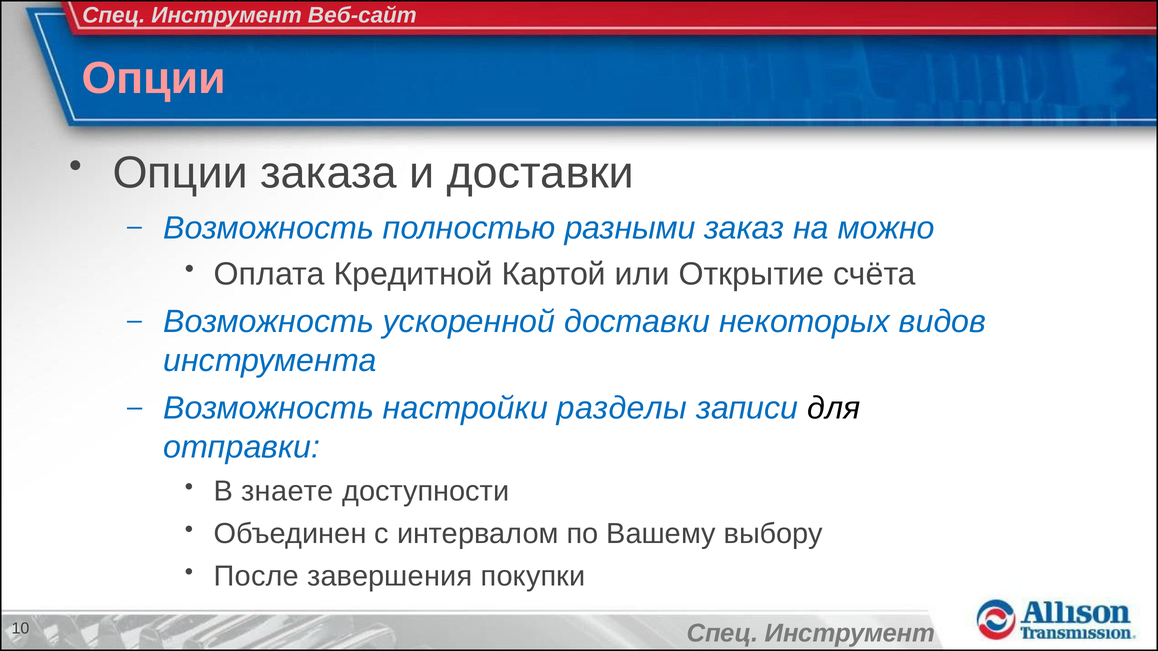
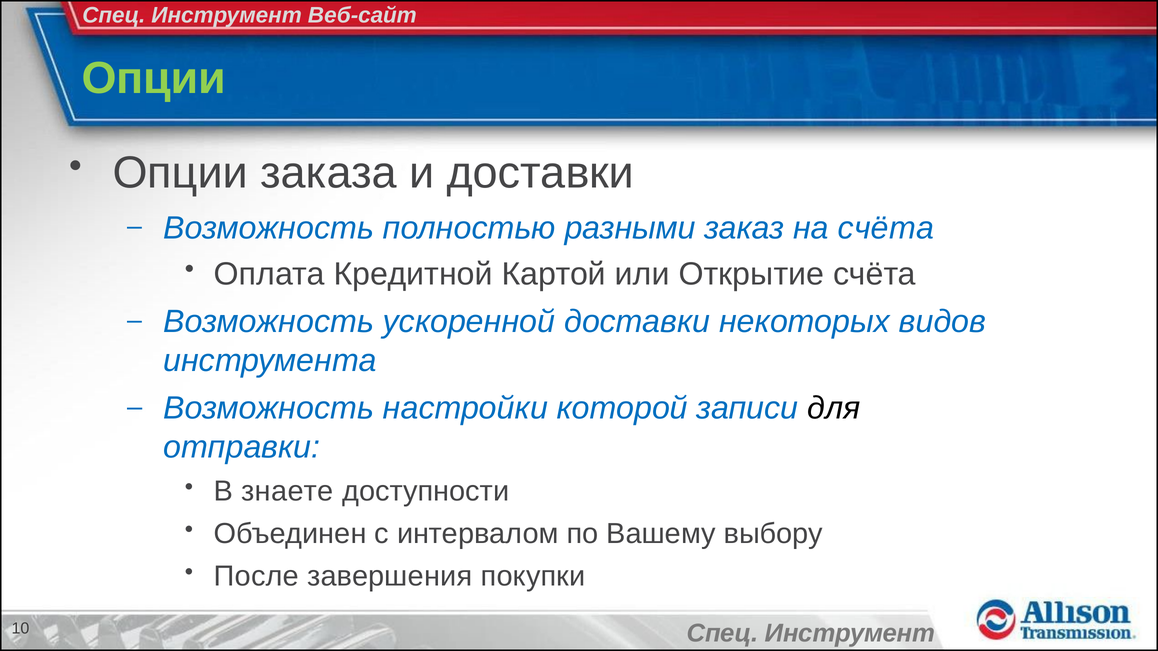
Опции colour: pink -> light green (154, 79)
на можно: можно -> счёта (886, 228)
разделы: разделы -> которой (622, 409)
